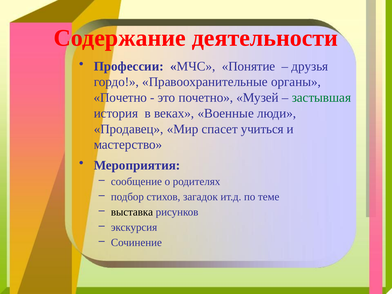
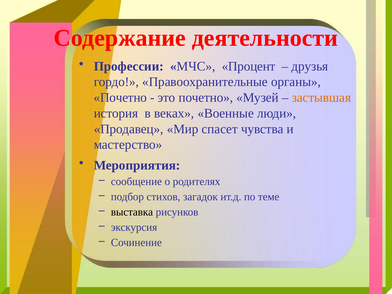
Понятие: Понятие -> Процент (249, 66)
застывшая colour: green -> orange (321, 98)
учиться: учиться -> чувства (262, 129)
